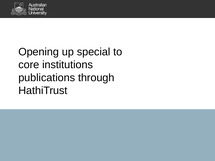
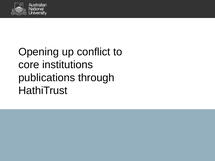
special: special -> conflict (94, 52)
